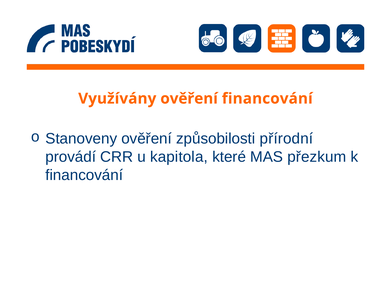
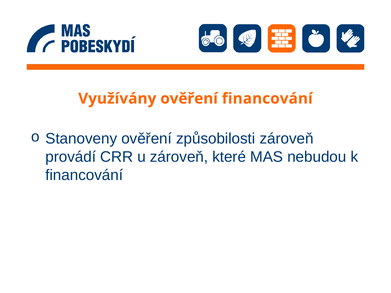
způsobilosti přírodní: přírodní -> zároveň (287, 139)
u kapitola: kapitola -> zároveň (179, 157)
přezkum: přezkum -> nebudou (317, 157)
